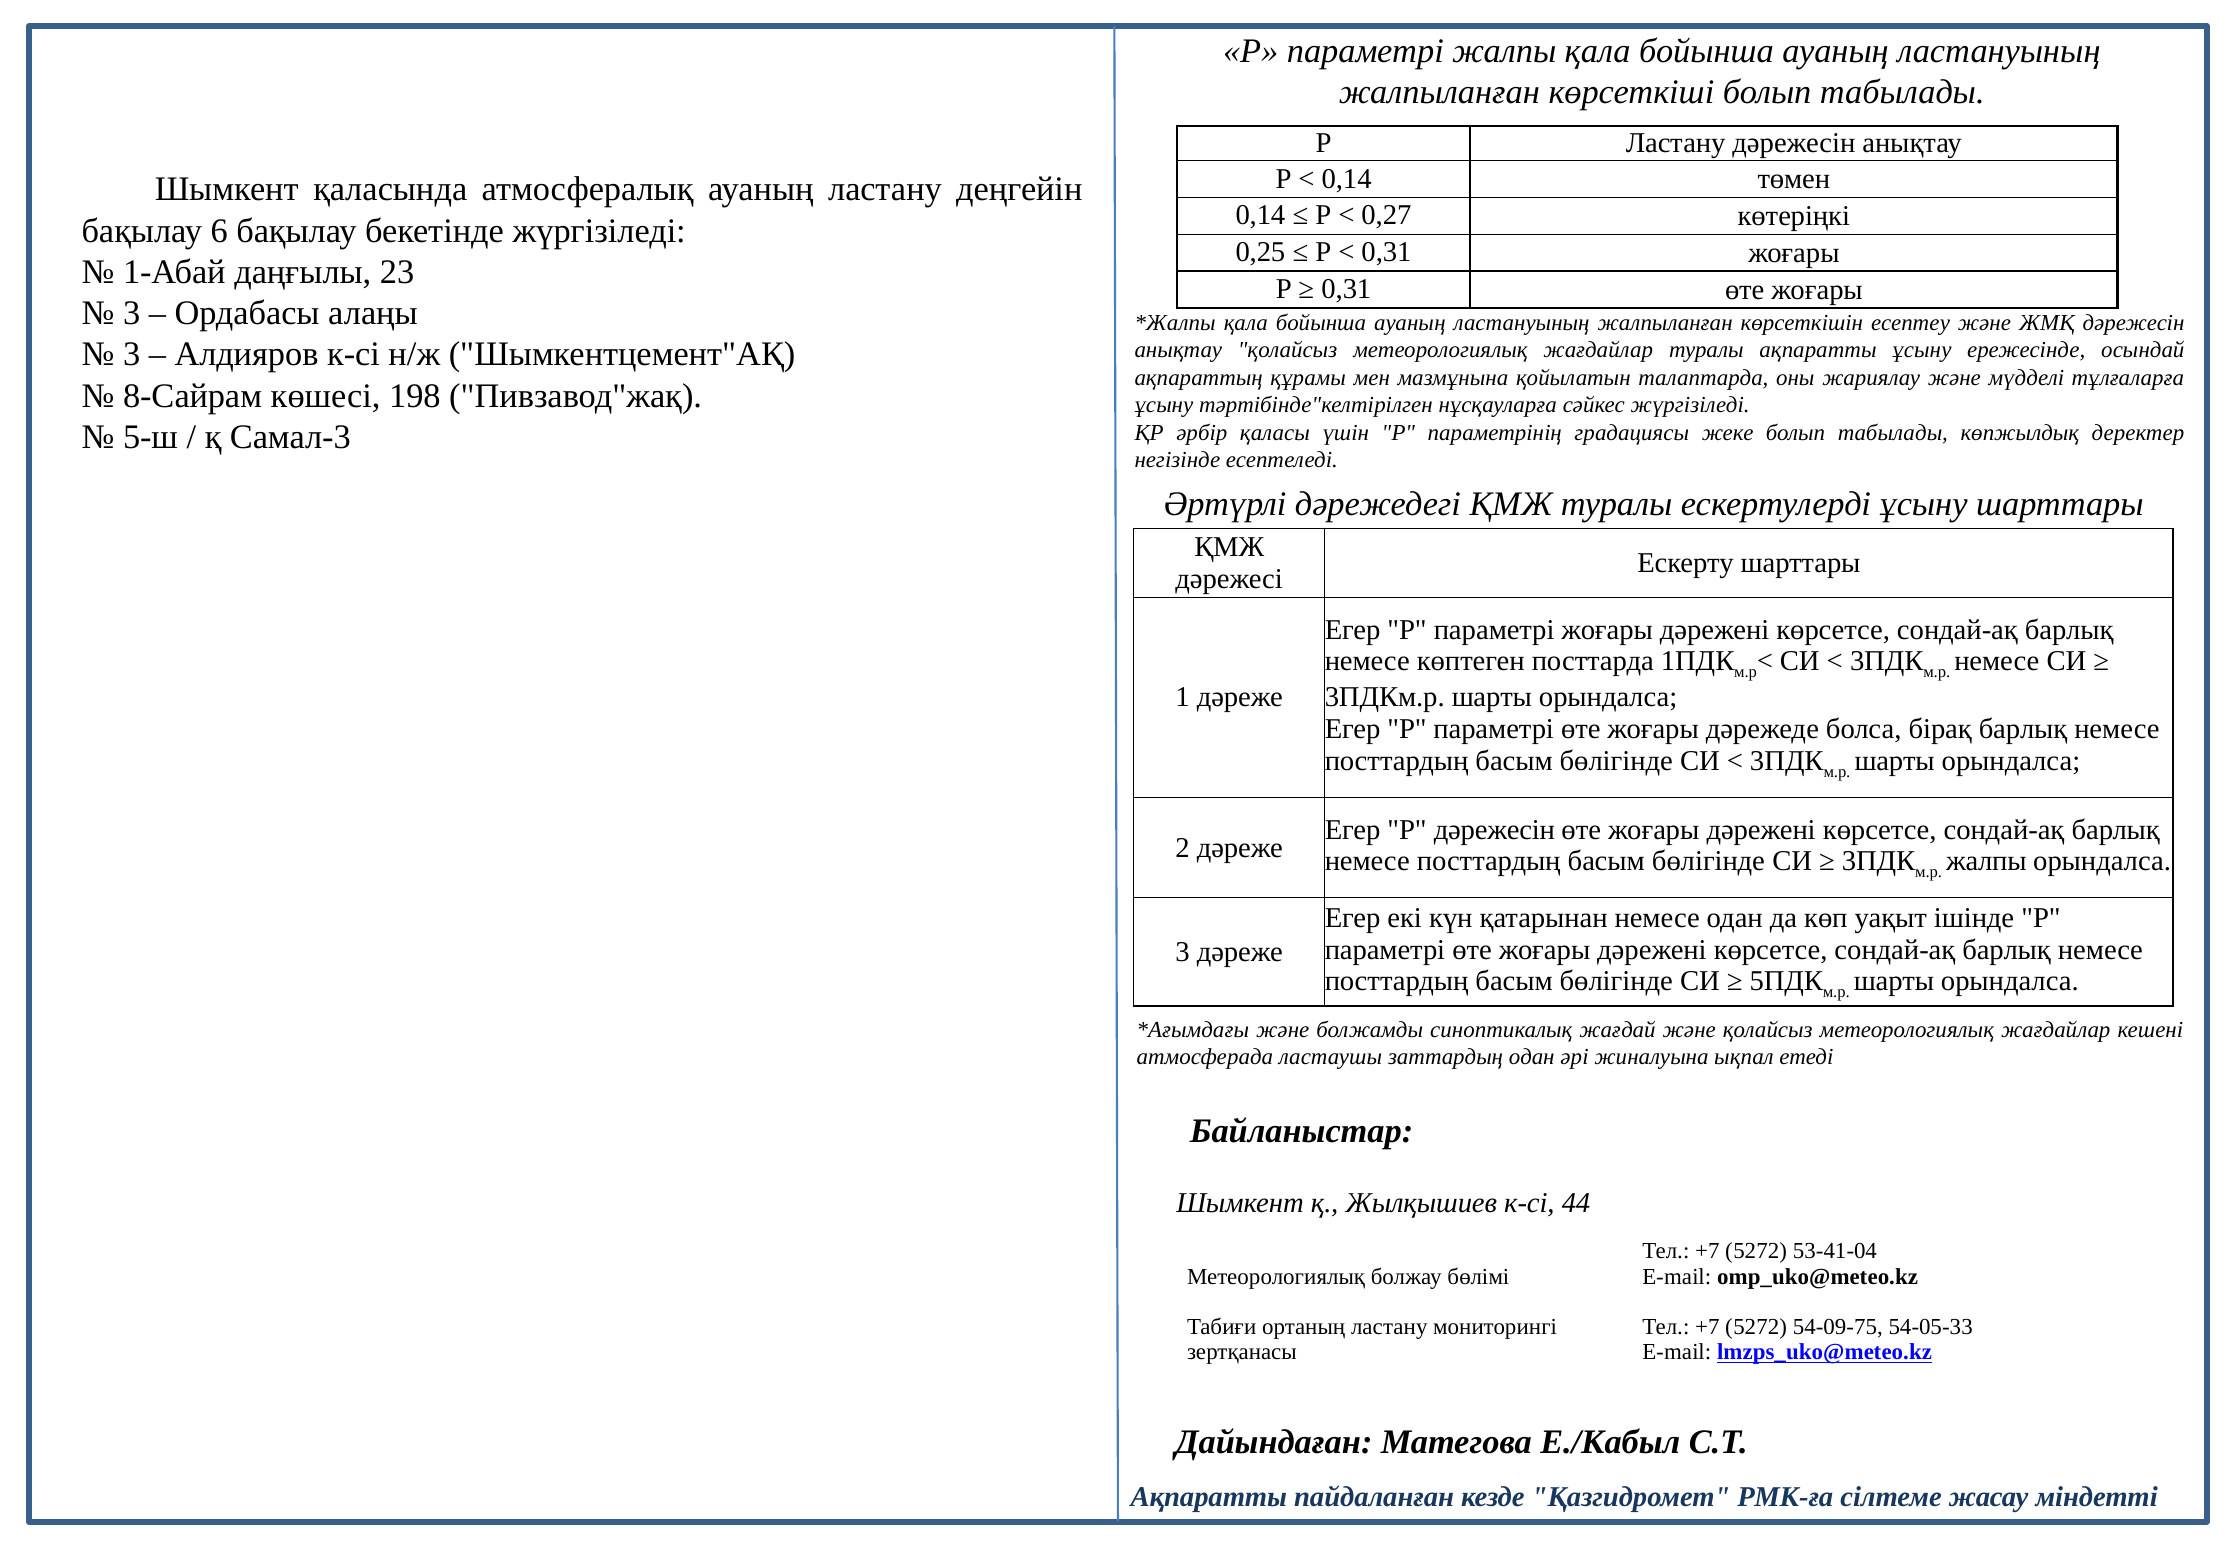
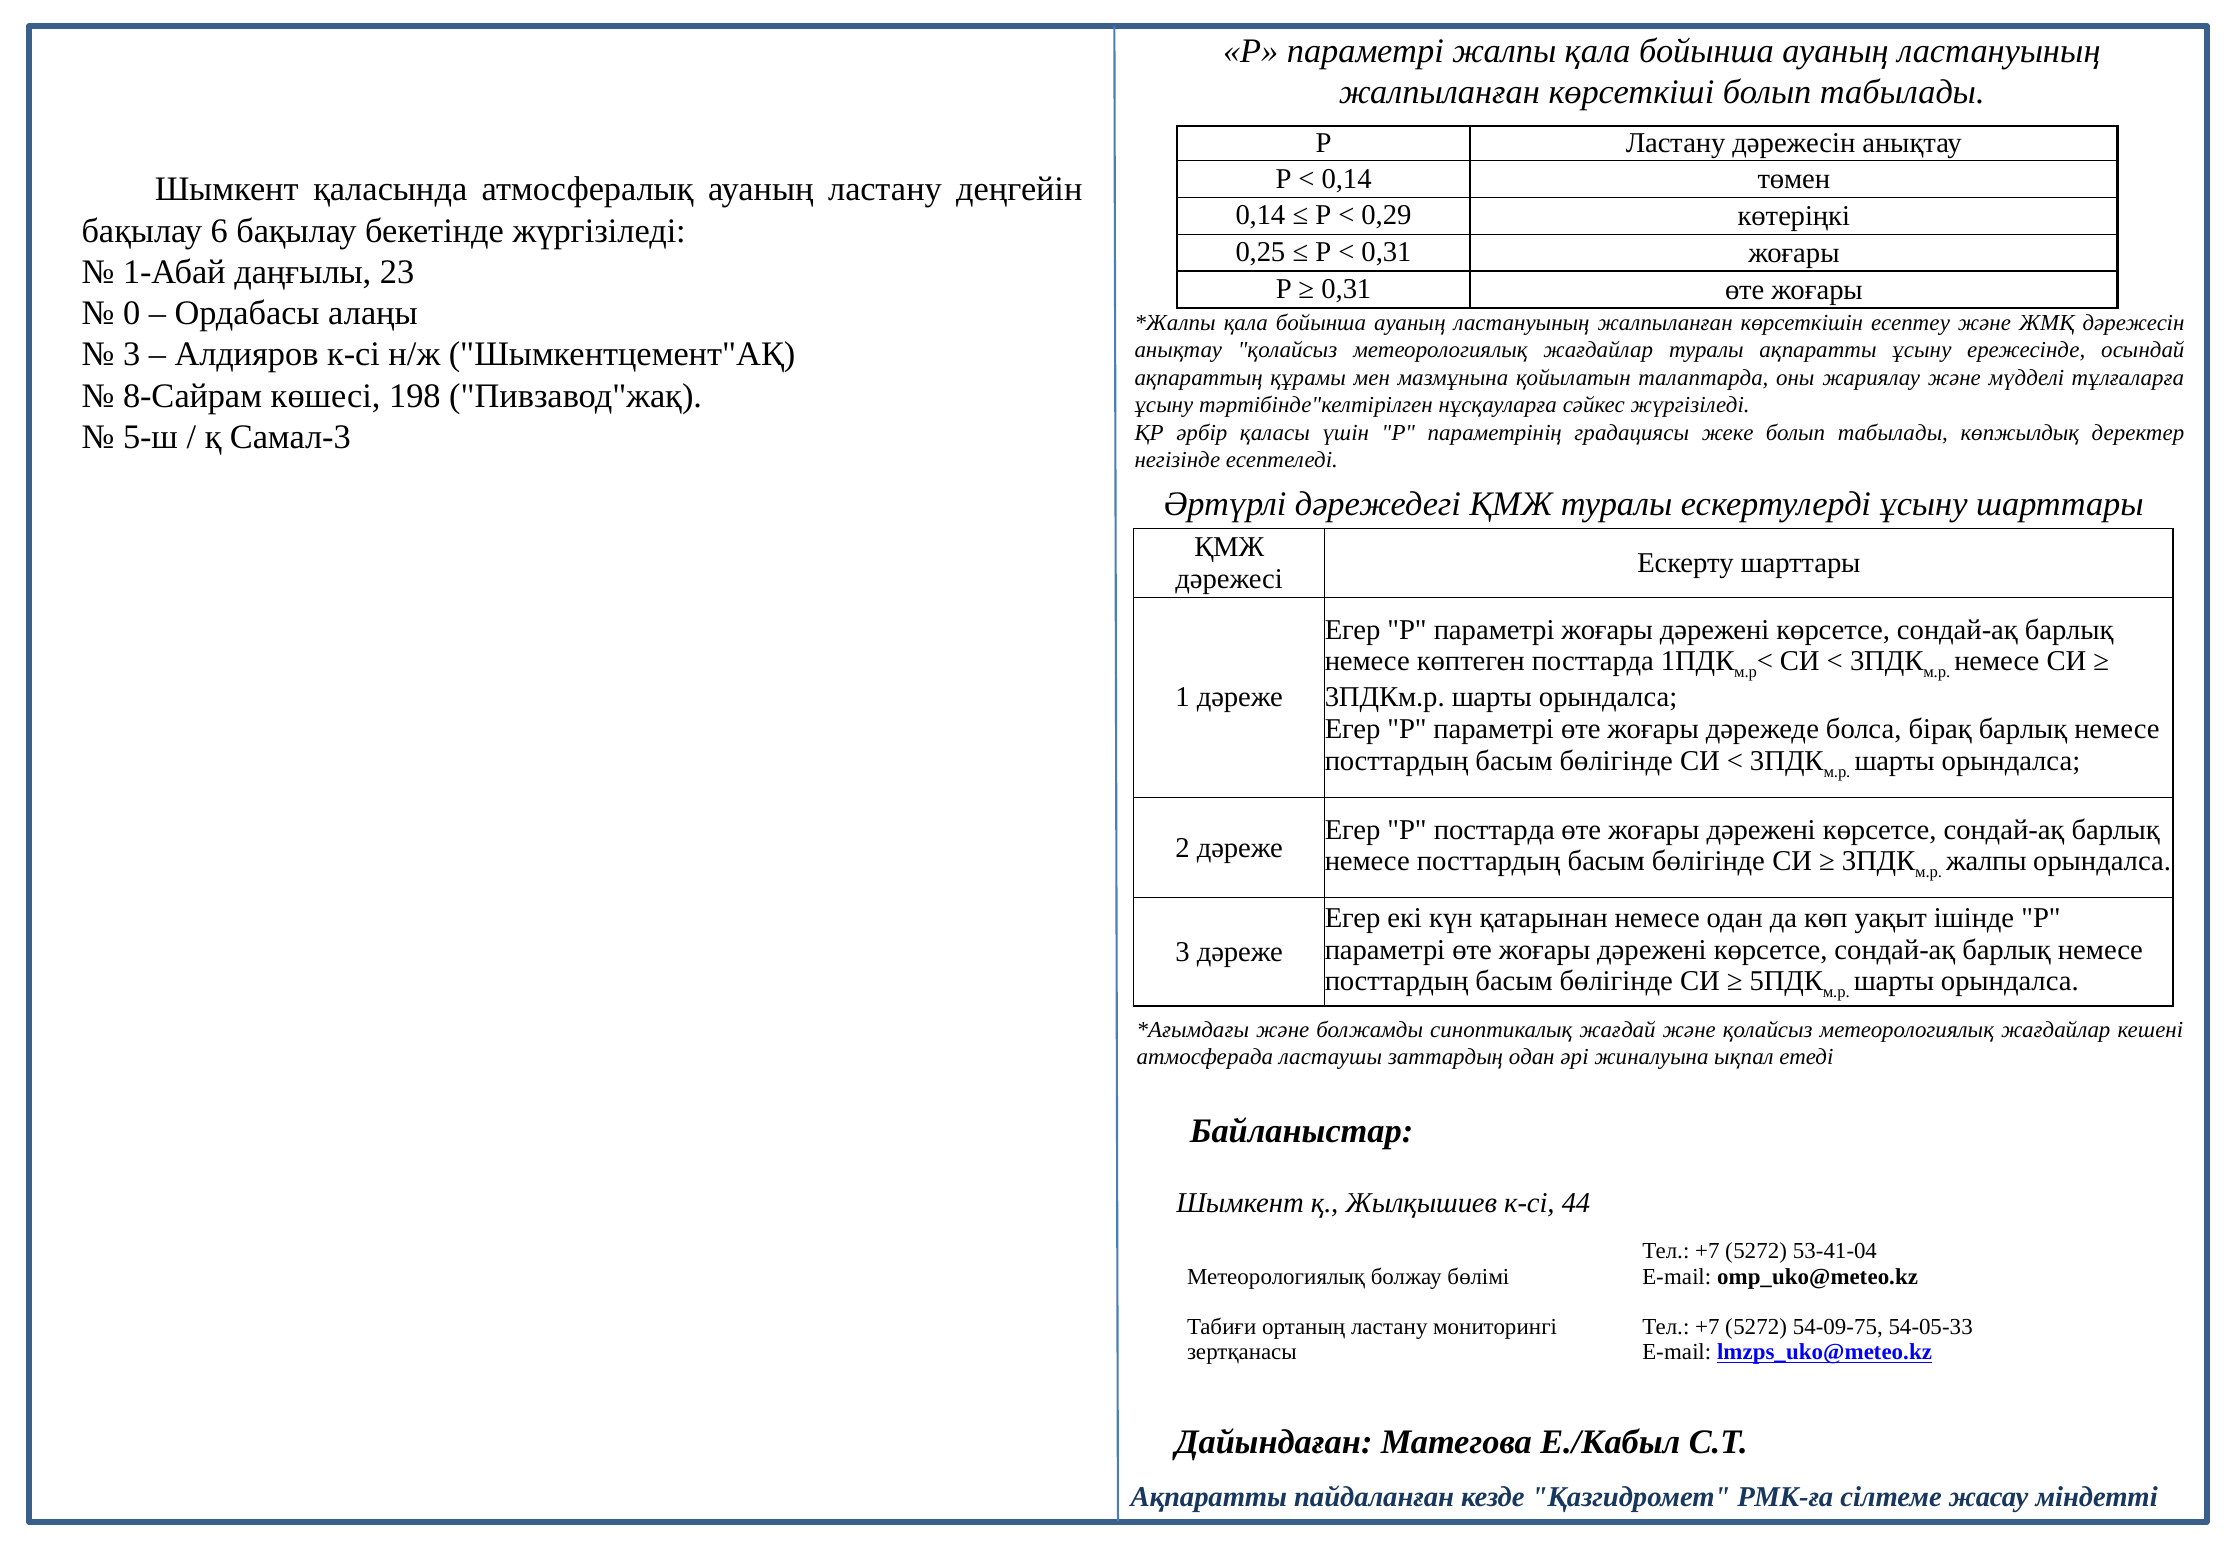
0,27: 0,27 -> 0,29 (1386, 215)
3: 3 -> 0 (132, 313)
Р дәрежесін: дәрежесін -> посттарда (1494, 830)
